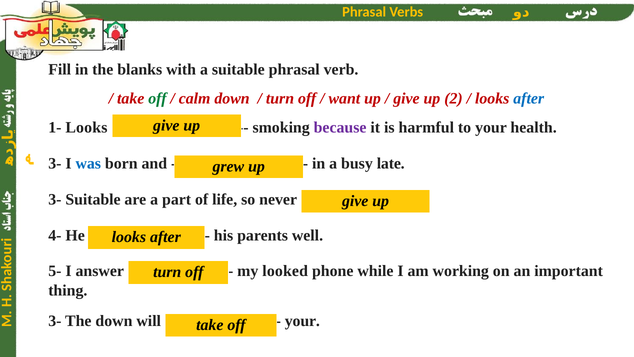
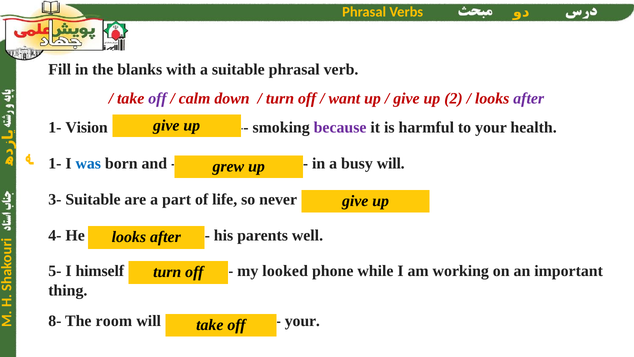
off colour: green -> purple (157, 99)
after colour: blue -> purple (529, 99)
1- Looks: Looks -> Vision (87, 127)
3-: 3- -> 1- (55, 163)
busy late: late -> will (391, 163)
answer: answer -> himself (100, 271)
3-: 3- -> 8- (55, 321)
The down: down -> room (114, 321)
